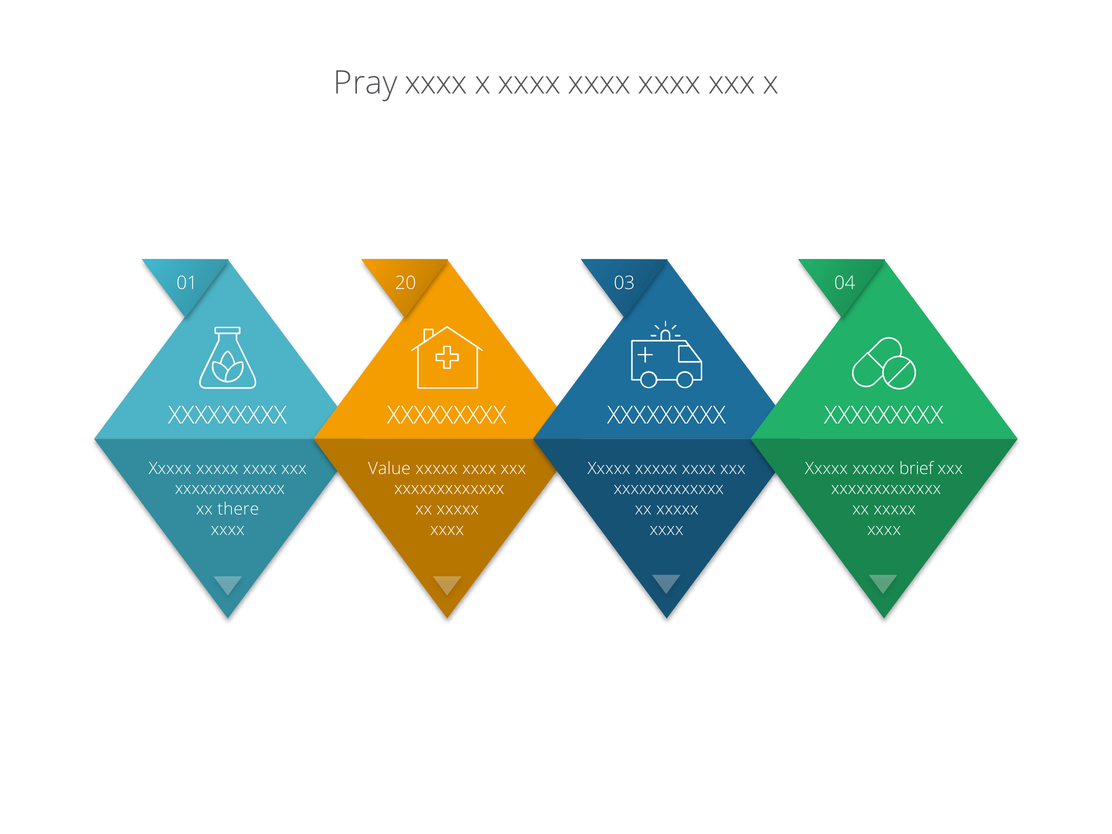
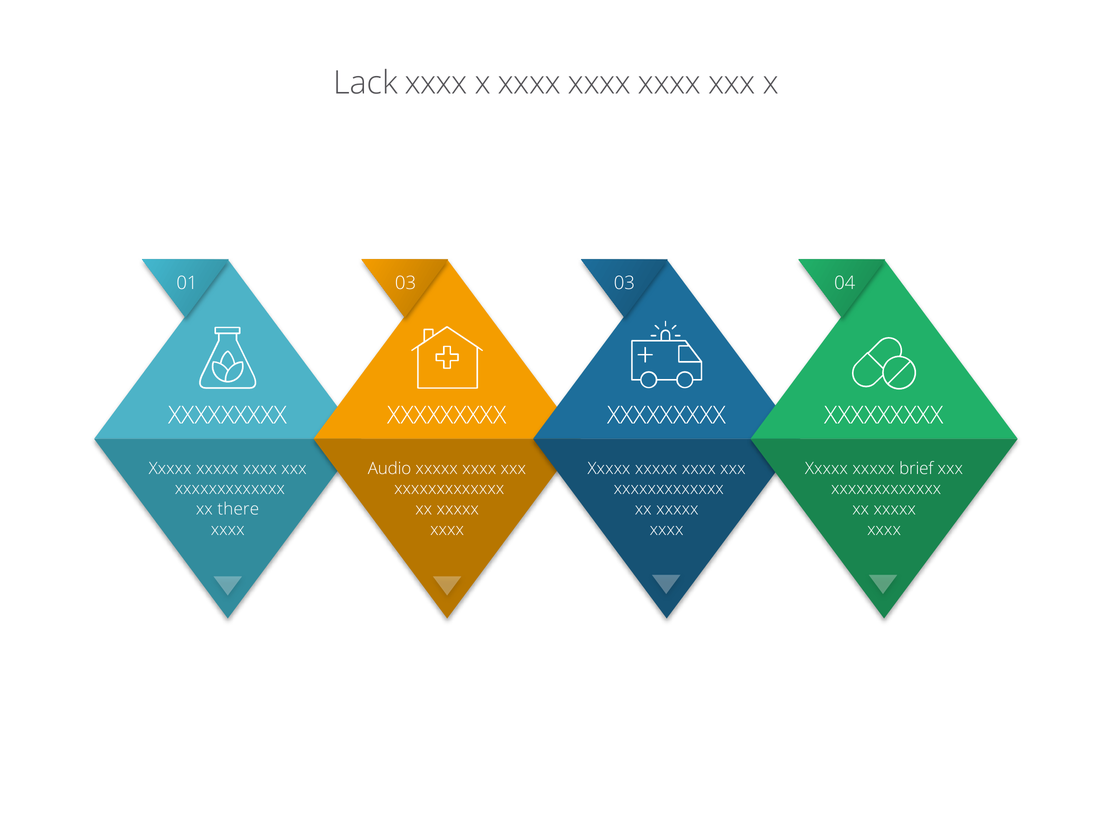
Pray: Pray -> Lack (366, 83)
01 20: 20 -> 03 (406, 283)
Value: Value -> Audio (390, 468)
